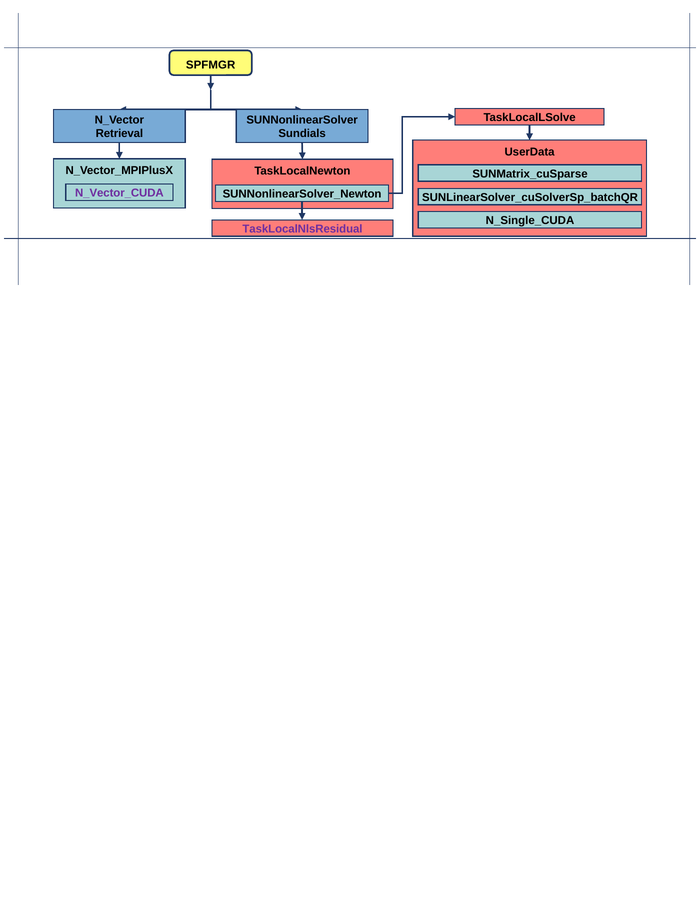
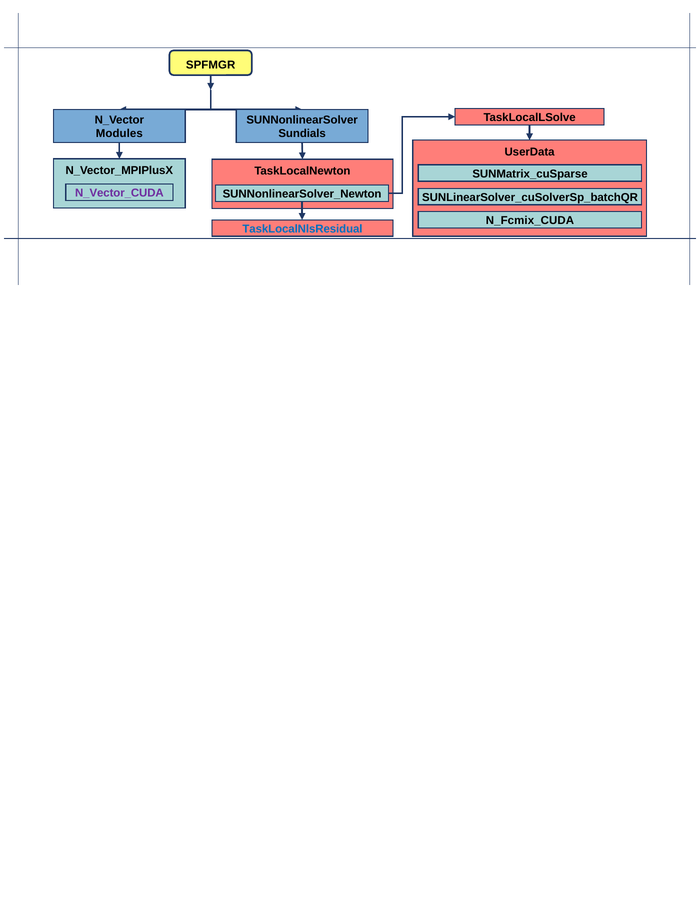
Retrieval: Retrieval -> Modules (119, 134)
N_Single_CUDA: N_Single_CUDA -> N_Fcmix_CUDA (530, 221)
TaskLocalNlsResidual colour: purple -> blue (302, 229)
